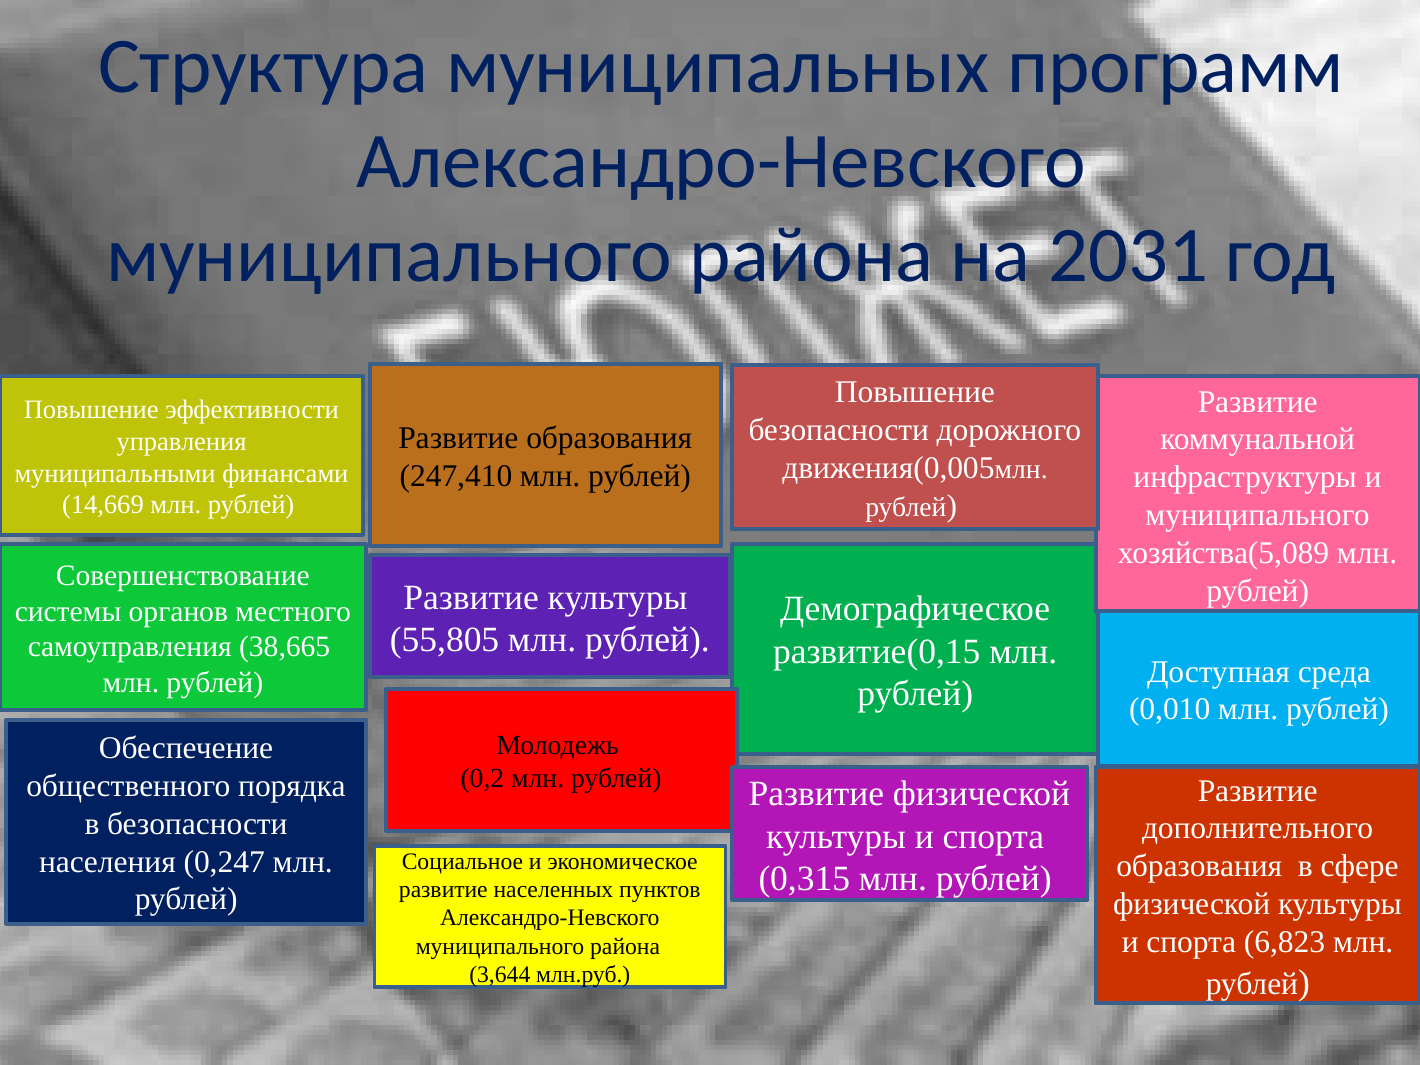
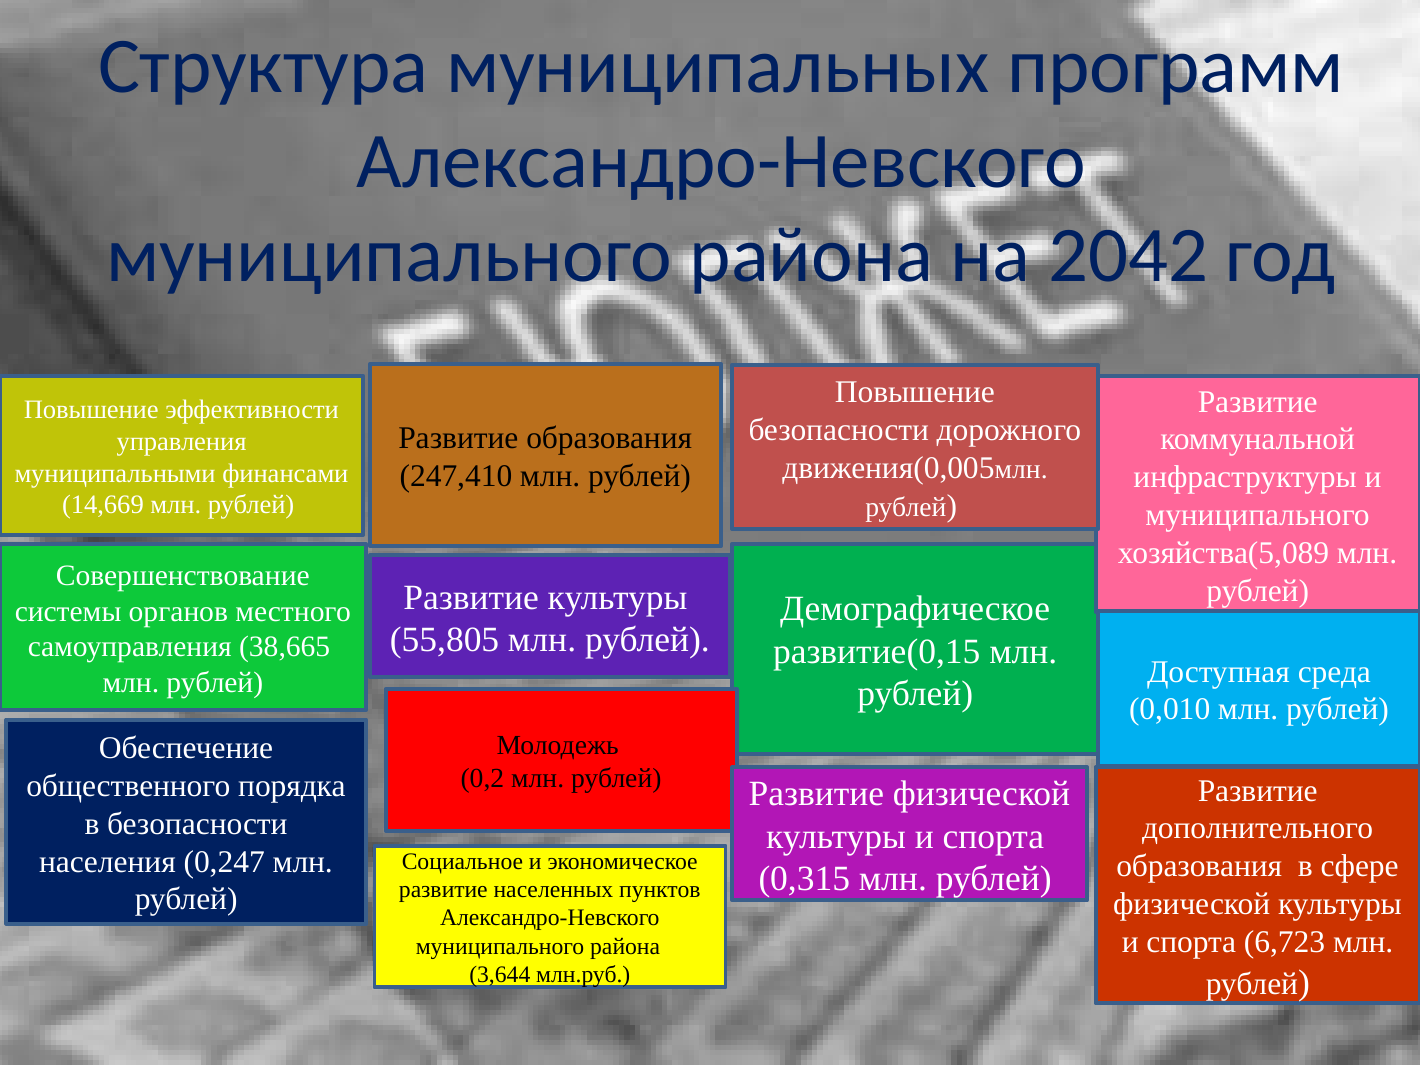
2031: 2031 -> 2042 (1128, 256)
6,823: 6,823 -> 6,723 (1285, 942)
